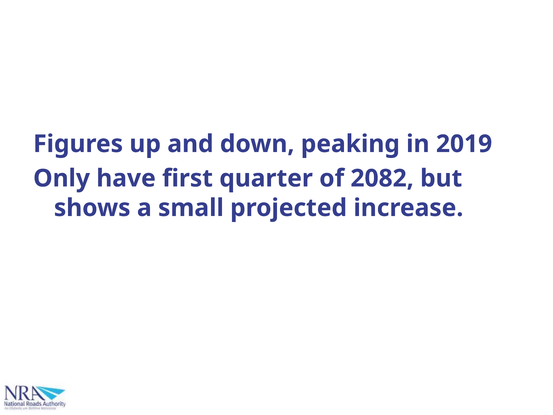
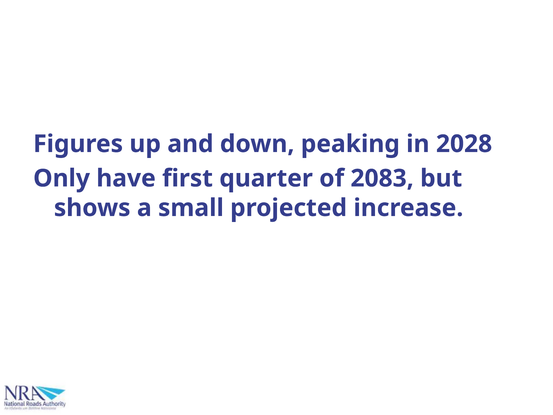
2019: 2019 -> 2028 (464, 144)
2082: 2082 -> 2083 (382, 178)
